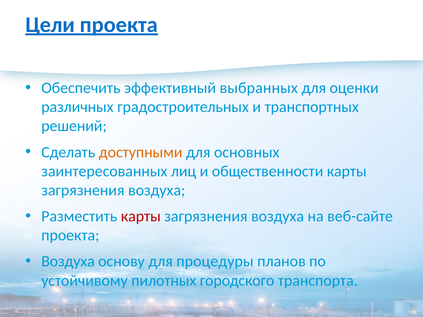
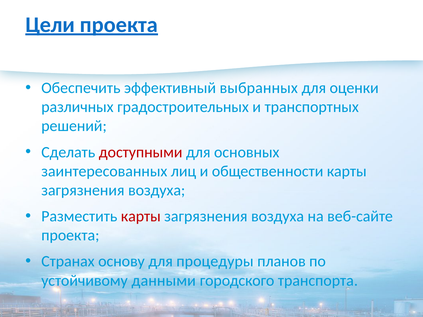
доступными colour: orange -> red (141, 152)
Воздуха: Воздуха -> Странах (68, 262)
пилотных: пилотных -> данными (164, 281)
